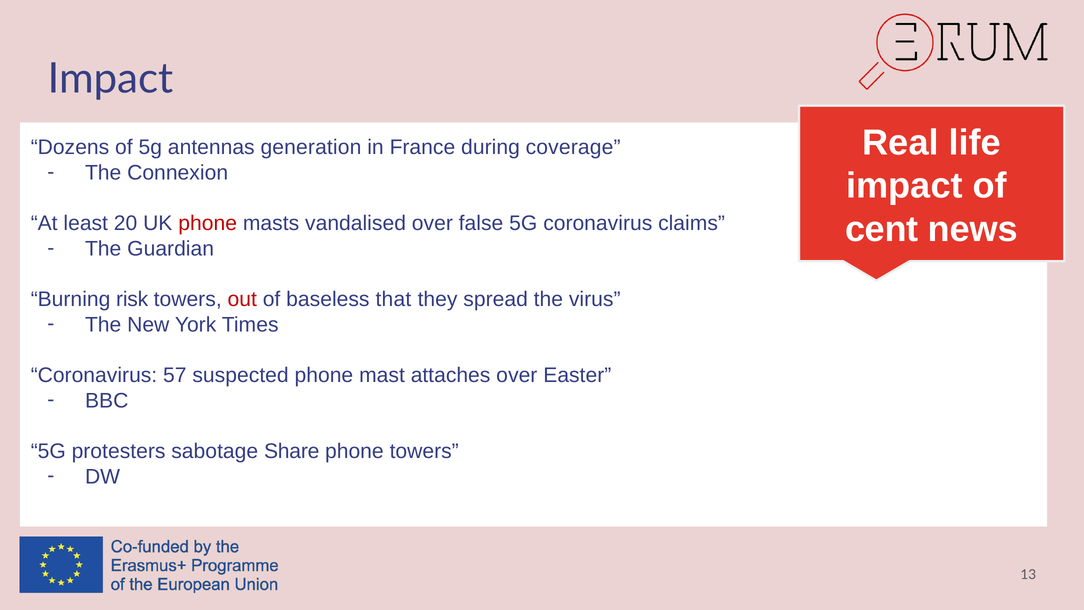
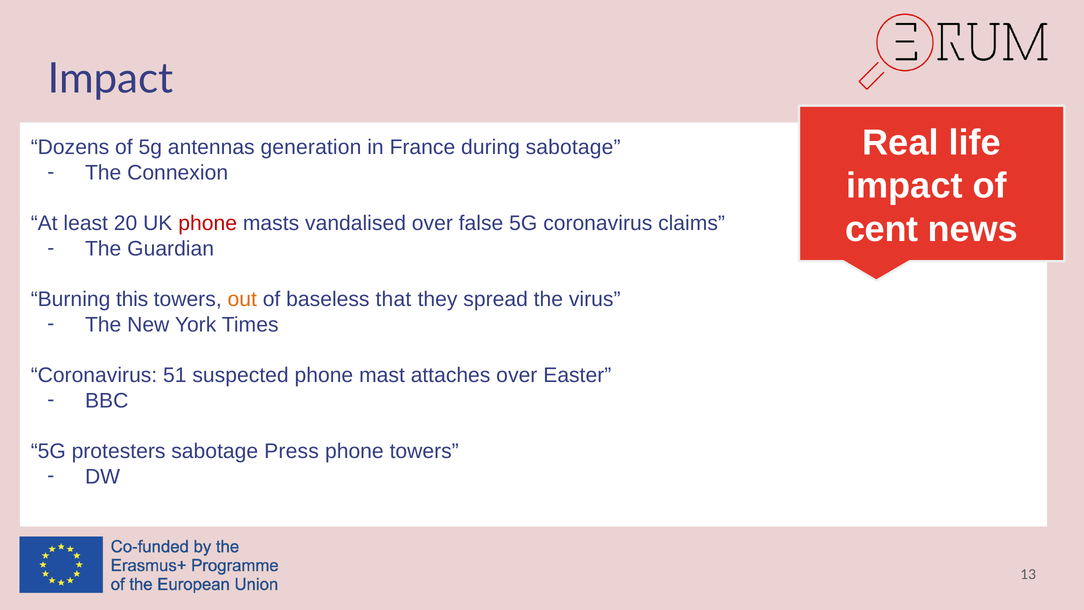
during coverage: coverage -> sabotage (573, 147)
risk: risk -> this (132, 299)
out colour: red -> orange (242, 299)
57: 57 -> 51 (175, 375)
Share: Share -> Press (292, 451)
